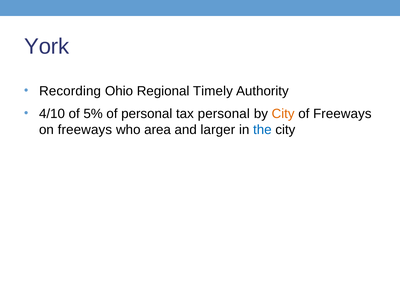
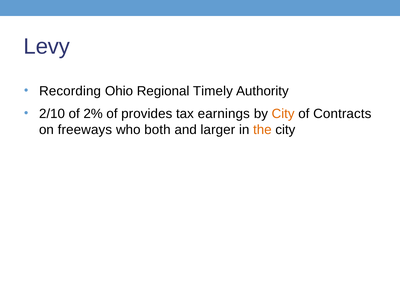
York: York -> Levy (47, 47)
4/10: 4/10 -> 2/10 (52, 114)
5%: 5% -> 2% (93, 114)
of personal: personal -> provides (147, 114)
tax personal: personal -> earnings (224, 114)
of Freeways: Freeways -> Contracts (342, 114)
area: area -> both (157, 130)
the colour: blue -> orange (262, 130)
